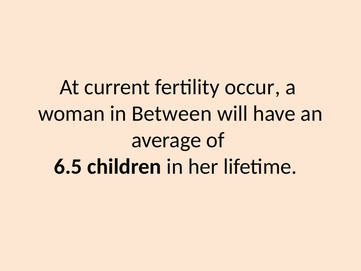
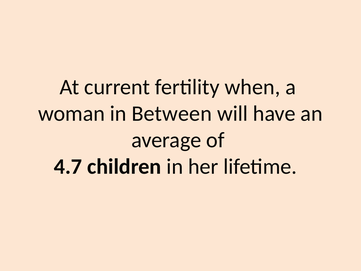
occur: occur -> when (252, 87)
6.5: 6.5 -> 4.7 (68, 167)
